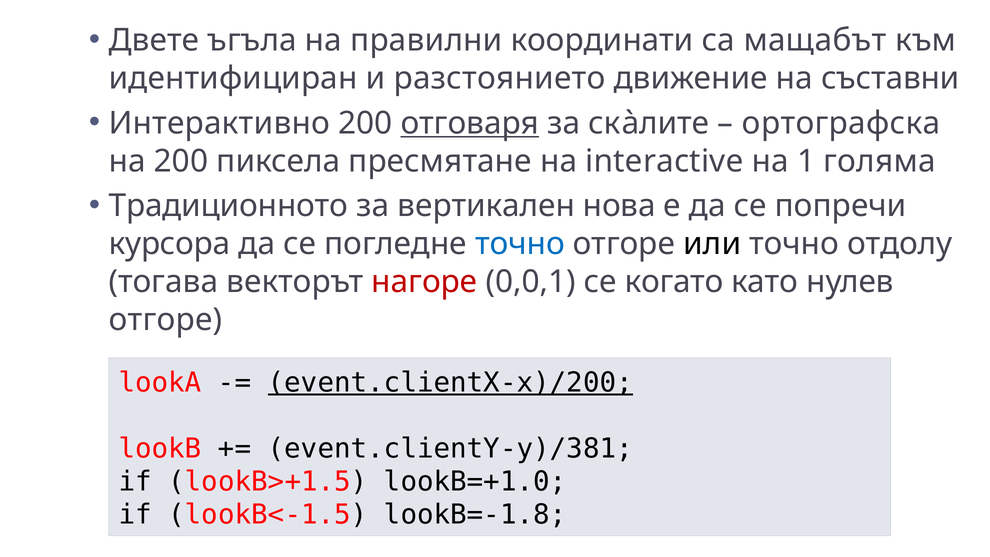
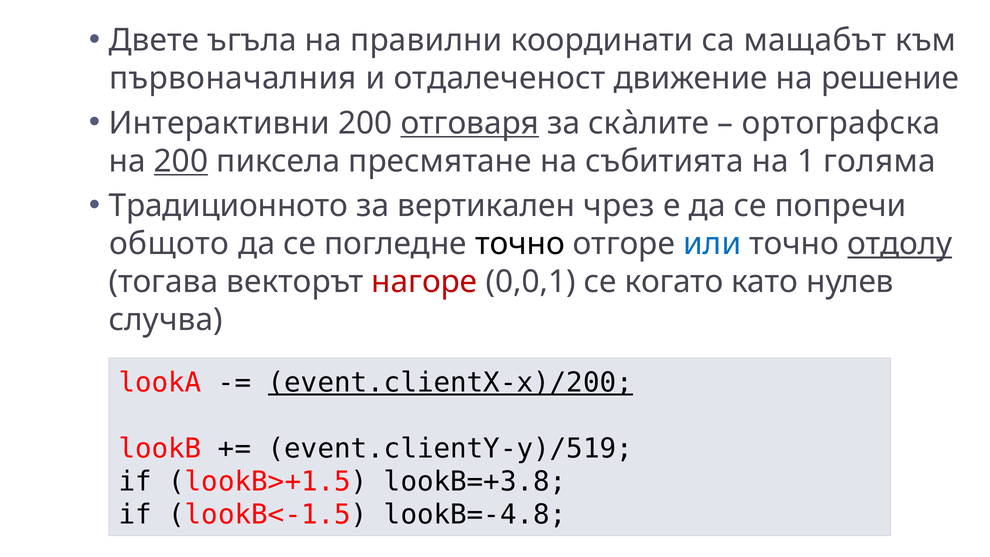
идентифициран: идентифициран -> първоначалния (233, 78)
разстоянието: разстоянието -> отдалеченост (500, 78)
съставни: съставни -> решение (890, 78)
Интерактивно: Интерактивно -> Интерактивни (219, 123)
200 underline: none -> present (181, 161)
interactive: interactive -> събитията (665, 161)
нова: нова -> чрез (619, 206)
курсора: курсора -> общото (169, 244)
точно colour: blue -> black (520, 244)
или colour: black -> blue (712, 244)
отдолу underline: none -> present (900, 244)
отгоре: отгоре -> случва (166, 320)
event.clientY-y)/381: event.clientY-y)/381 -> event.clientY-y)/519 (450, 449)
lookB=+1.0: lookB=+1.0 -> lookB=+3.8 (475, 482)
lookB=-1.8: lookB=-1.8 -> lookB=-4.8 (475, 515)
